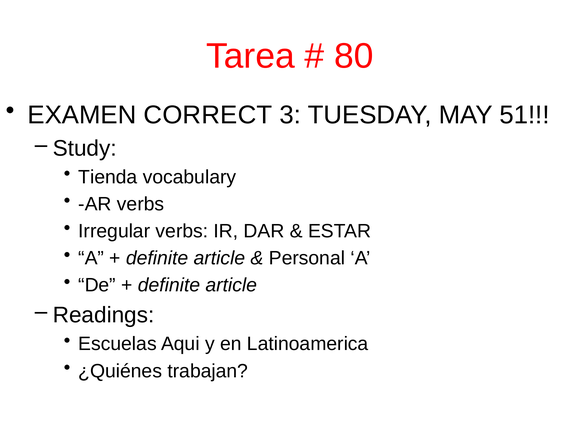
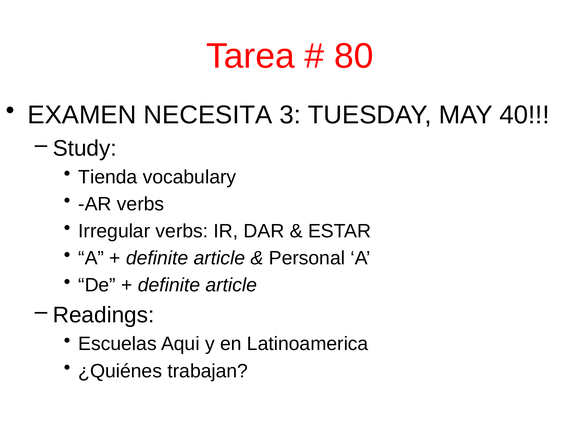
CORRECT: CORRECT -> NECESITA (208, 115)
51: 51 -> 40 (524, 115)
